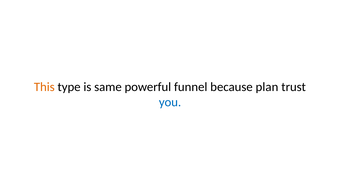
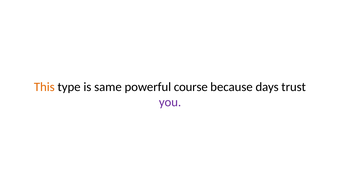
funnel: funnel -> course (191, 87)
plan: plan -> days (267, 87)
you colour: blue -> purple (170, 102)
